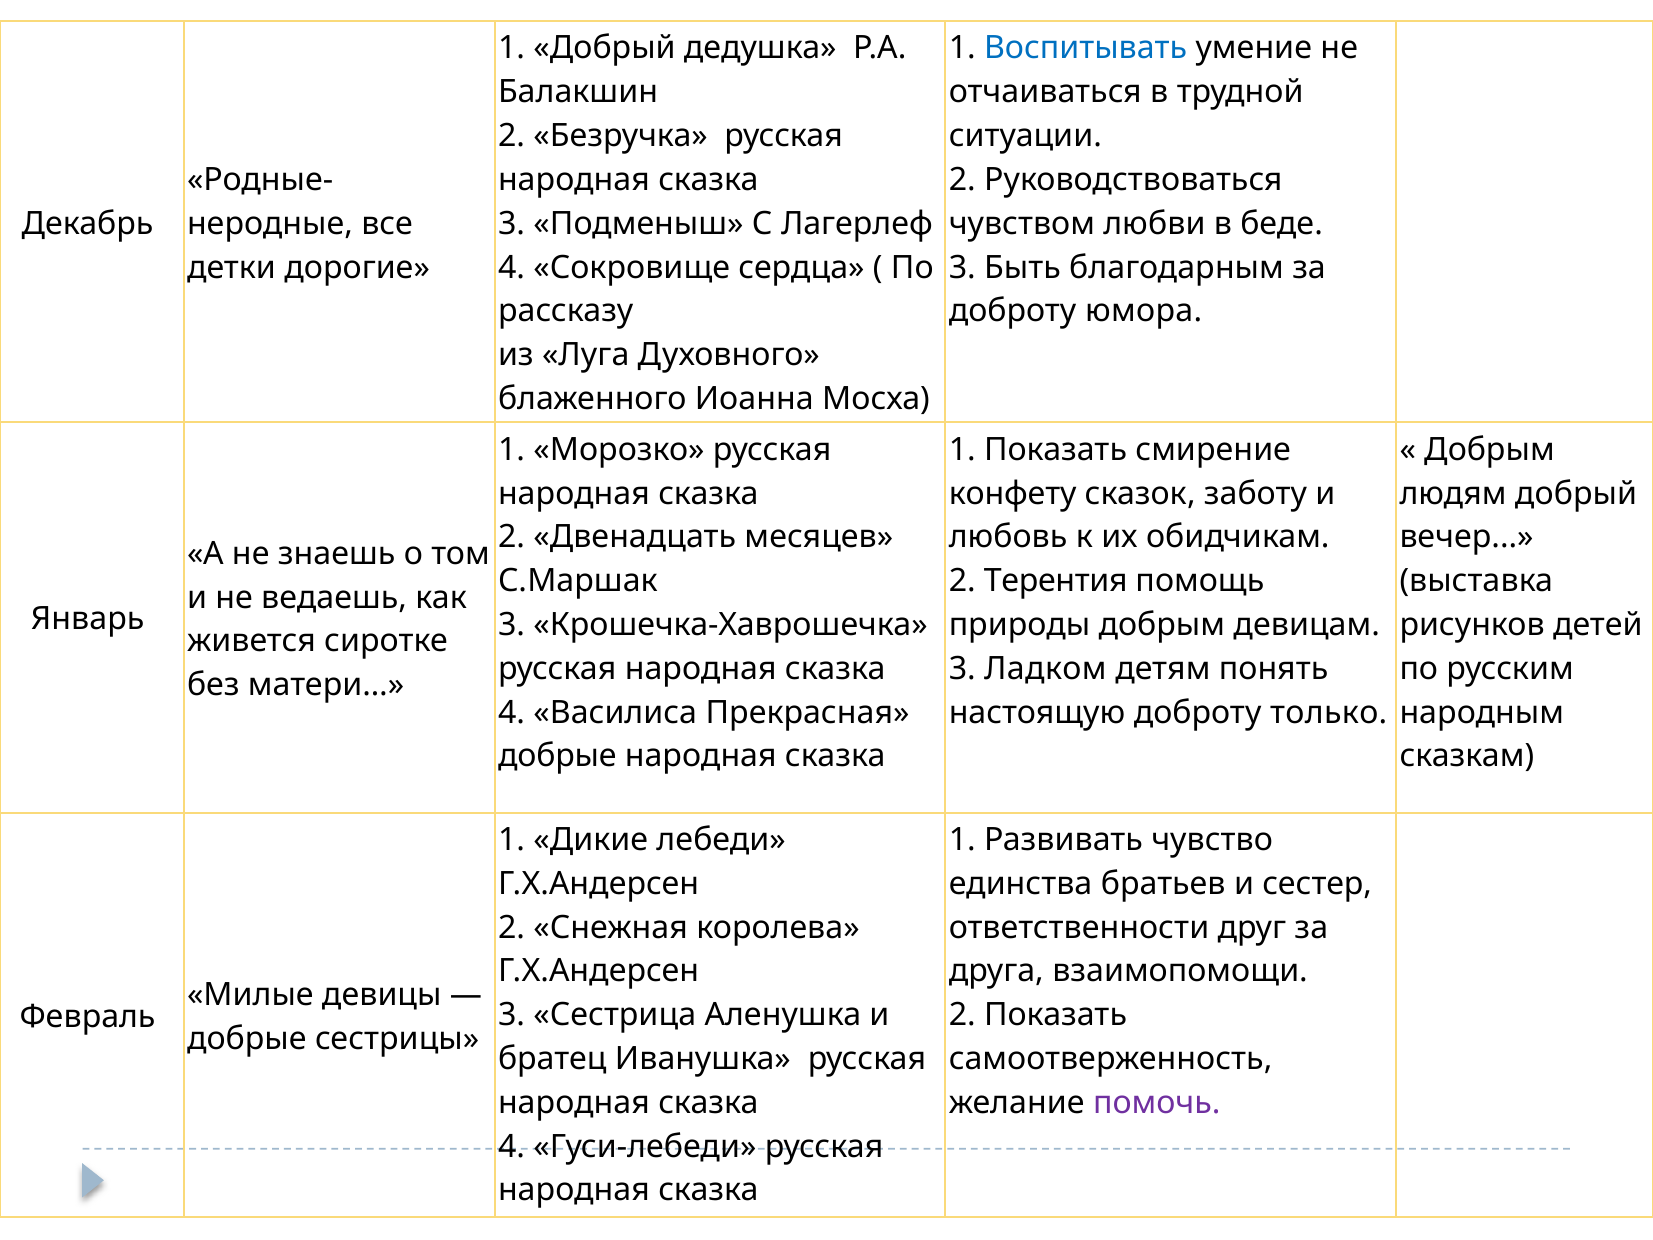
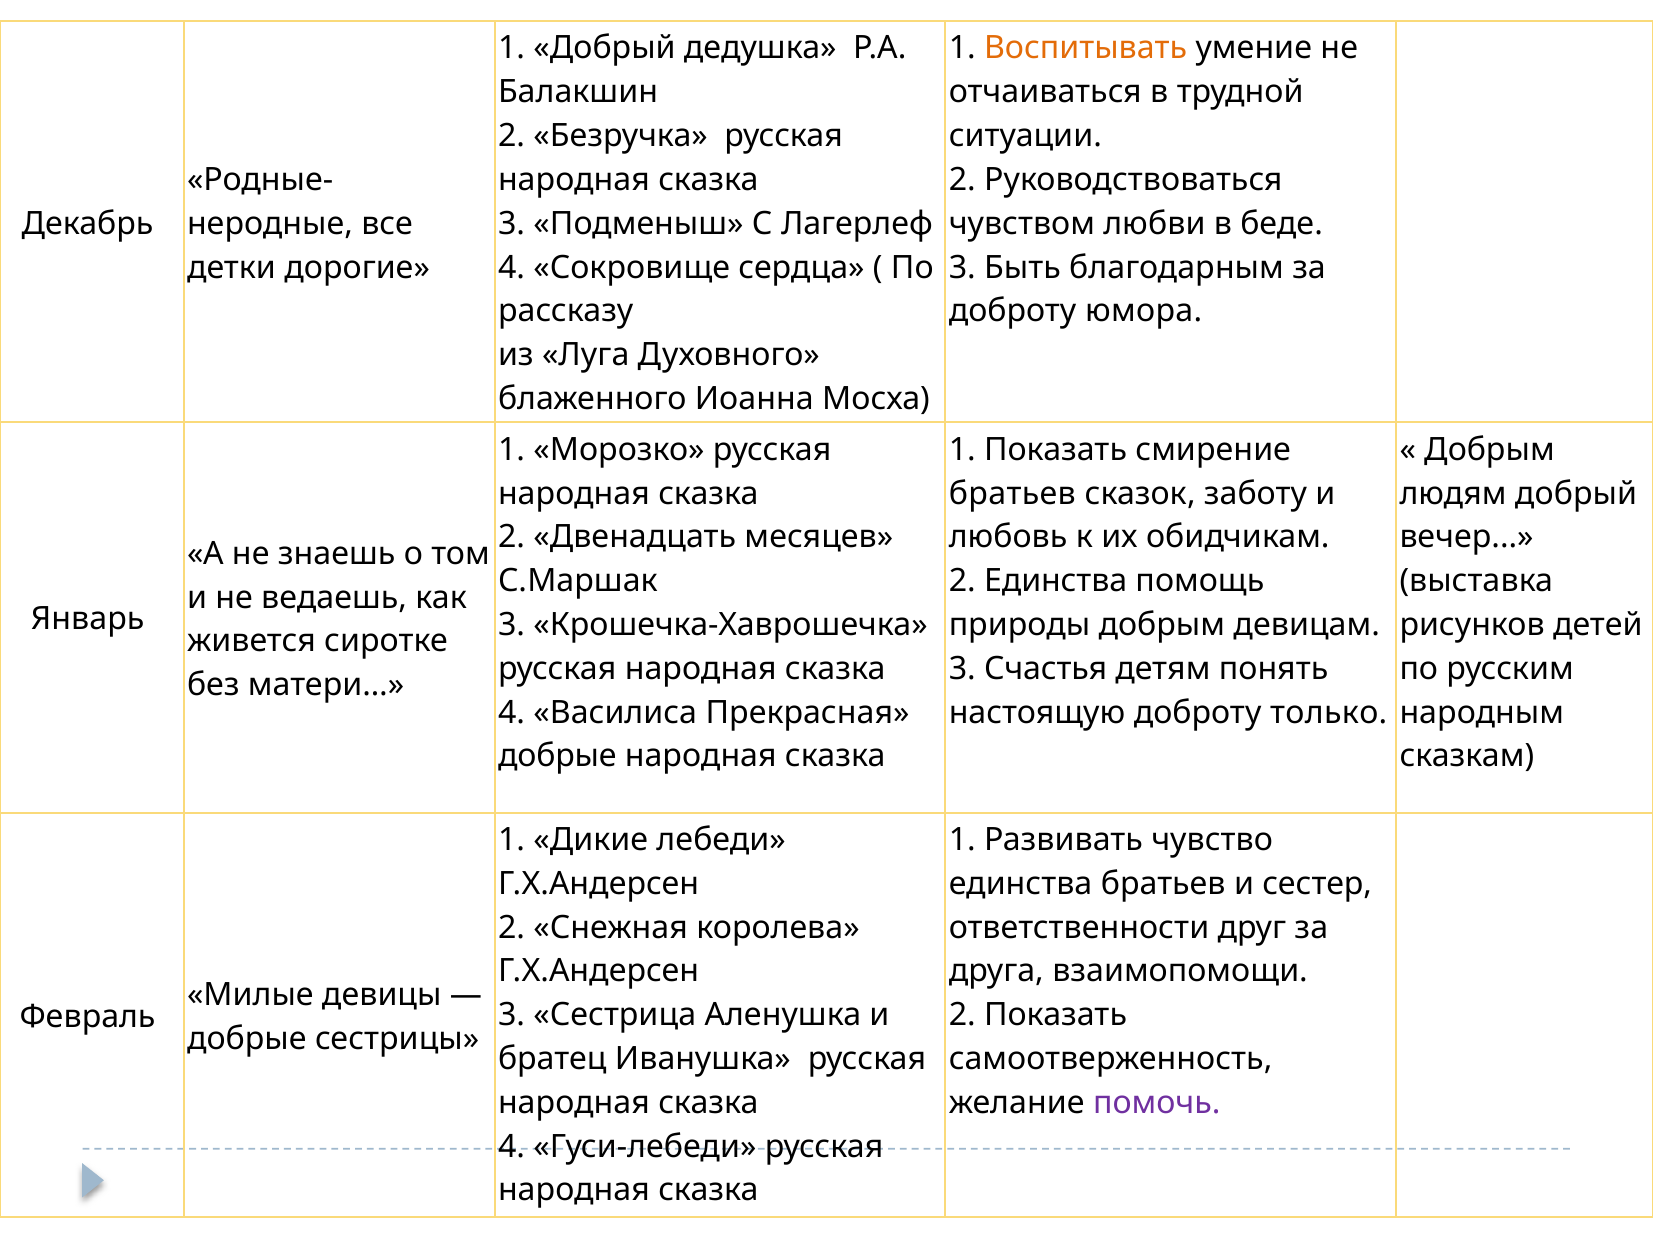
Воспитывать colour: blue -> orange (1086, 48)
конфету: конфету -> братьев (1012, 493)
2 Терентия: Терентия -> Единства (1056, 581)
Ладком: Ладком -> Счастья (1046, 668)
